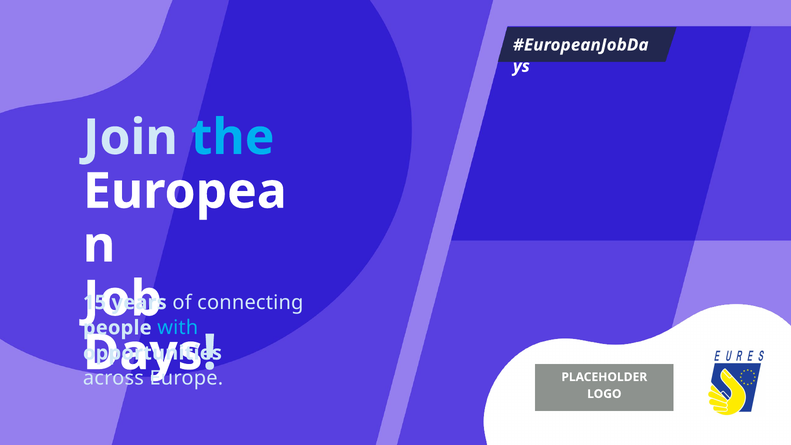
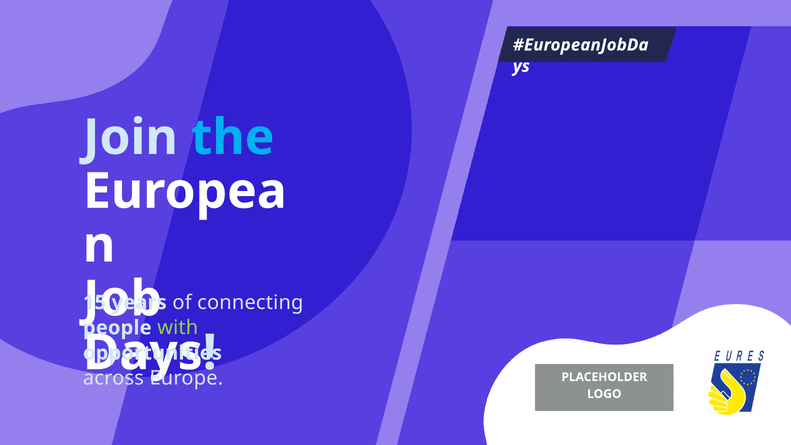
with colour: light blue -> light green (178, 328)
